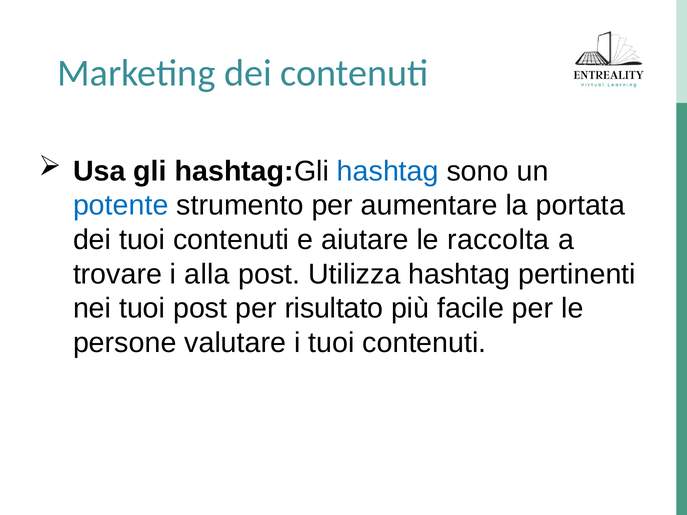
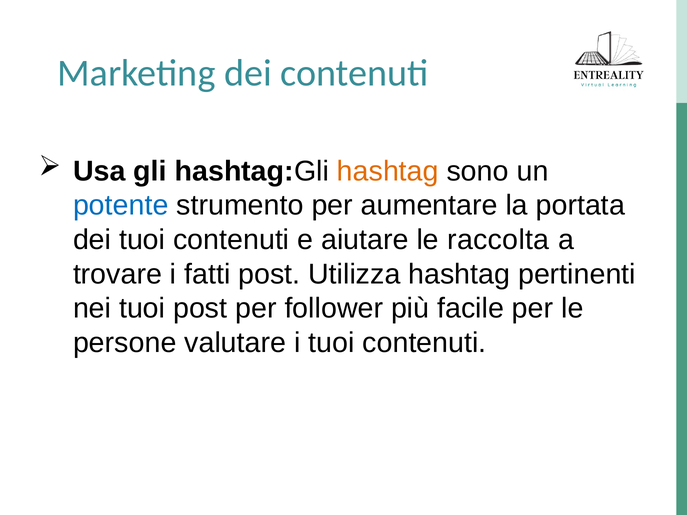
hashtag colour: blue -> orange (388, 171)
alla: alla -> fatti (207, 274)
risultato: risultato -> follower (334, 309)
